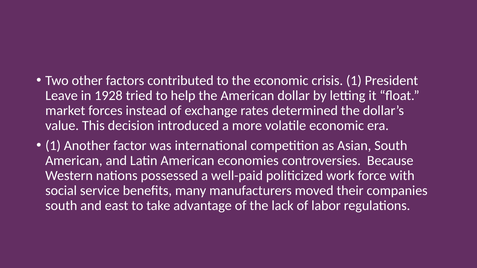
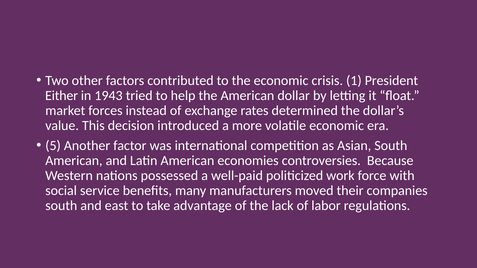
Leave: Leave -> Either (62, 96)
1928: 1928 -> 1943 (109, 96)
1: 1 -> 5 (53, 146)
